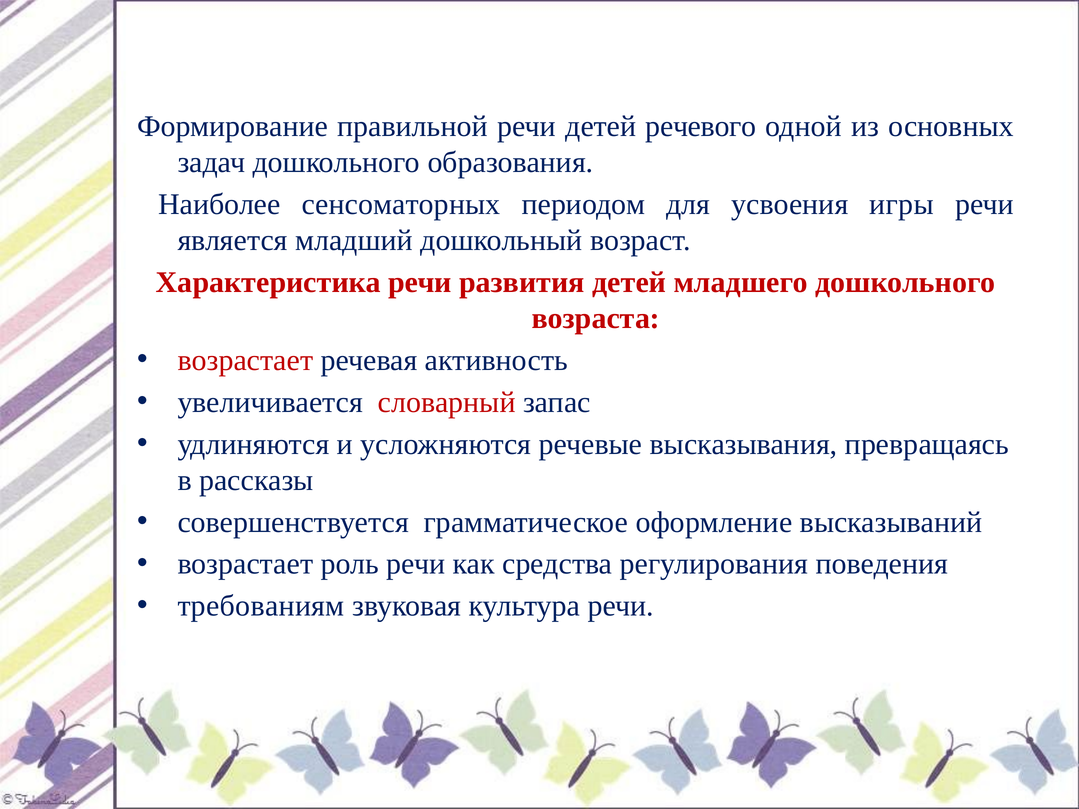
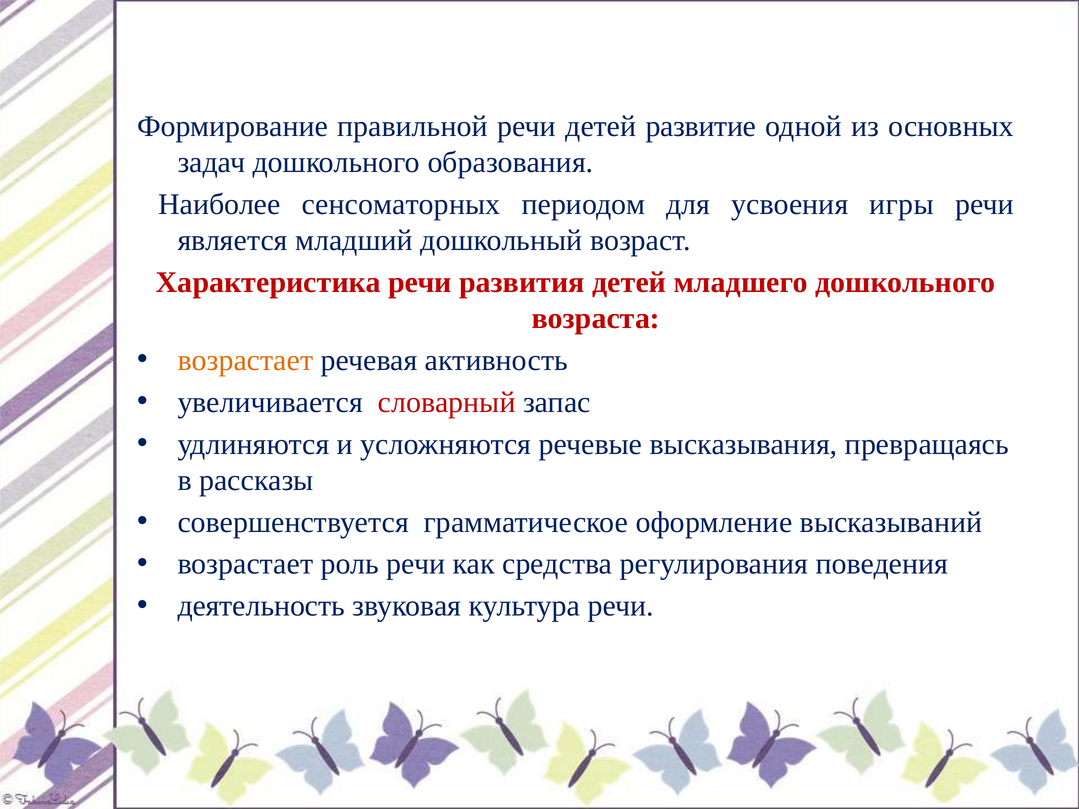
речевого: речевого -> развитие (701, 127)
возрастает colour: red -> orange (245, 360)
требованиям: требованиям -> деятельность (261, 606)
